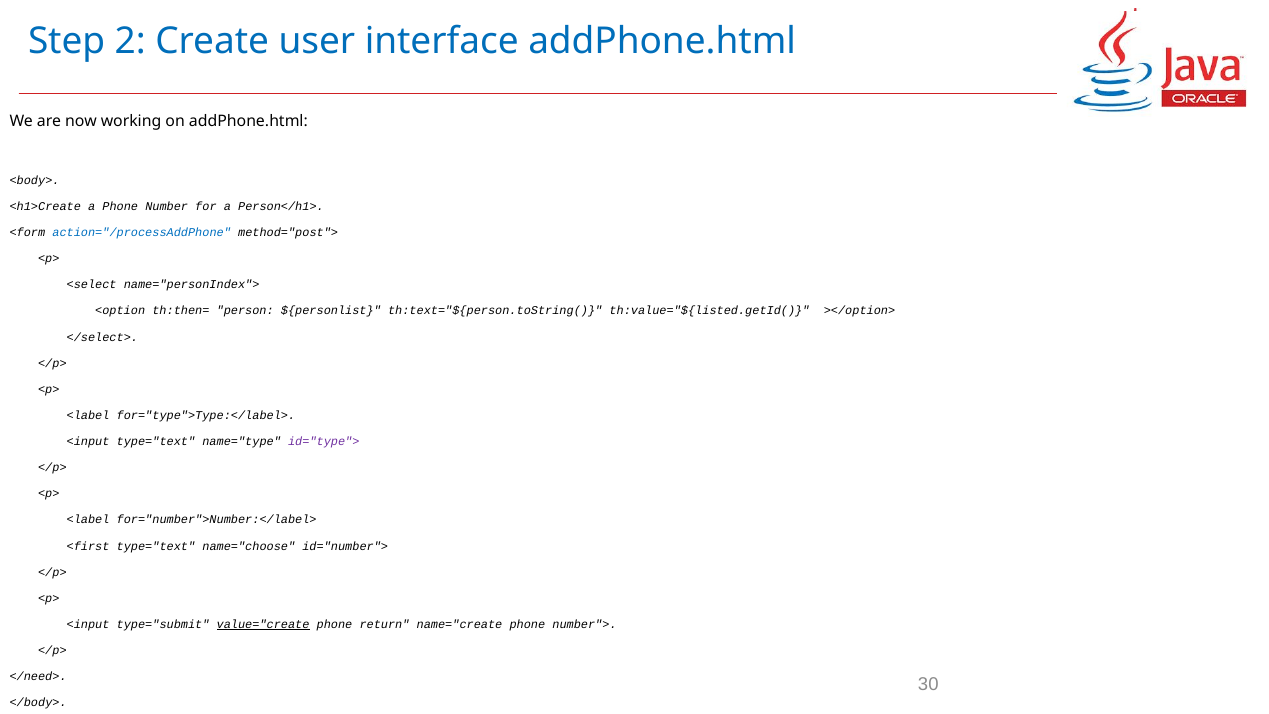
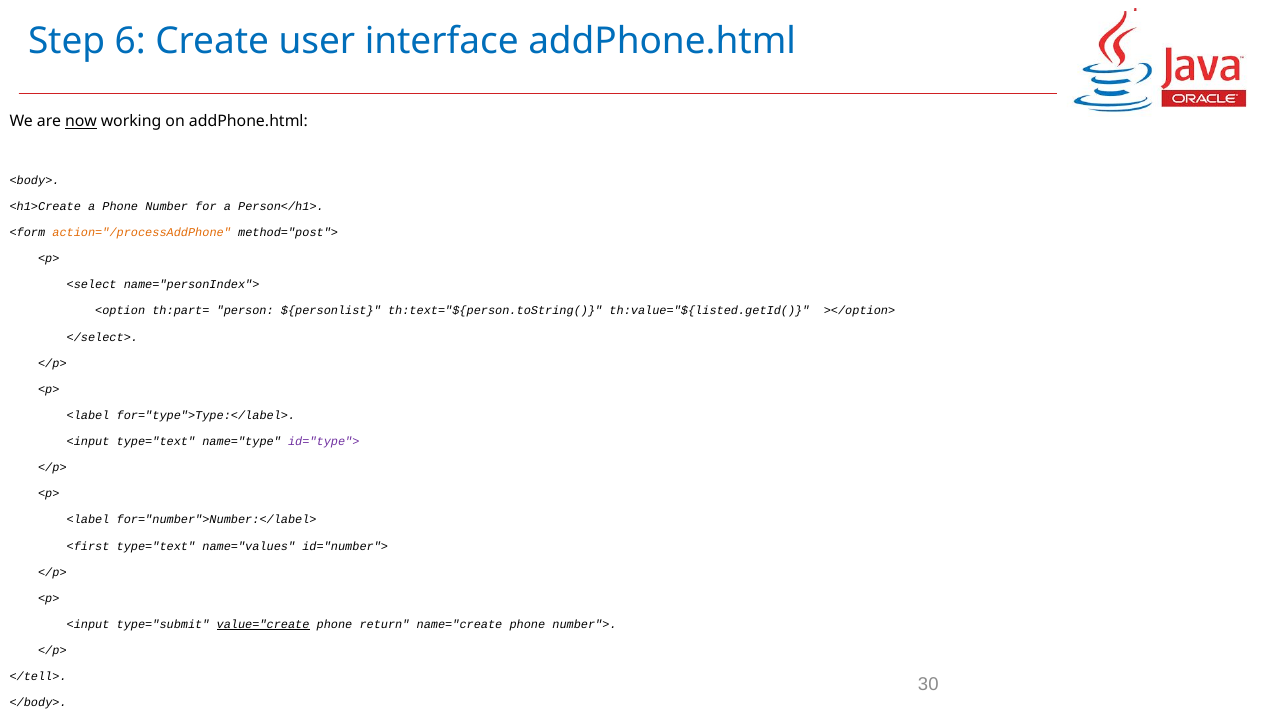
2: 2 -> 6 (130, 41)
now underline: none -> present (81, 122)
action="/processAddPhone colour: blue -> orange (142, 233)
th:then=: th:then= -> th:part= (181, 311)
name="choose: name="choose -> name="values (249, 546)
</need>: </need> -> </tell> (38, 677)
